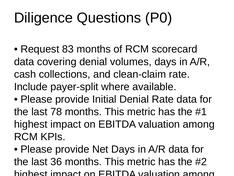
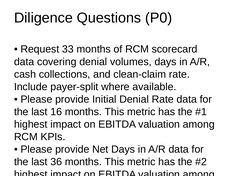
83: 83 -> 33 (68, 49)
78: 78 -> 16 (56, 111)
